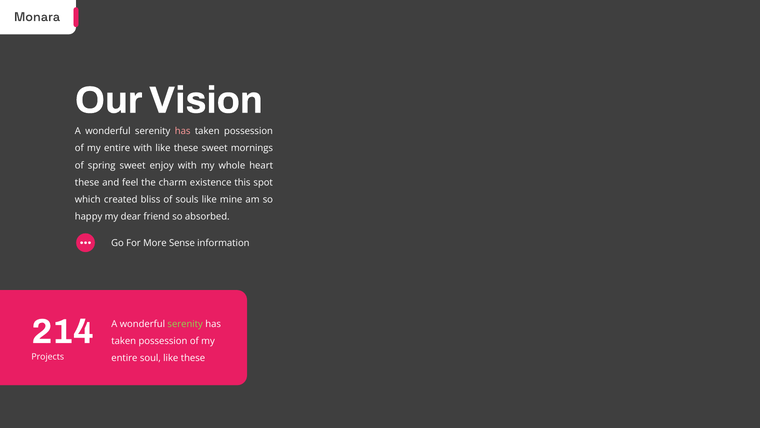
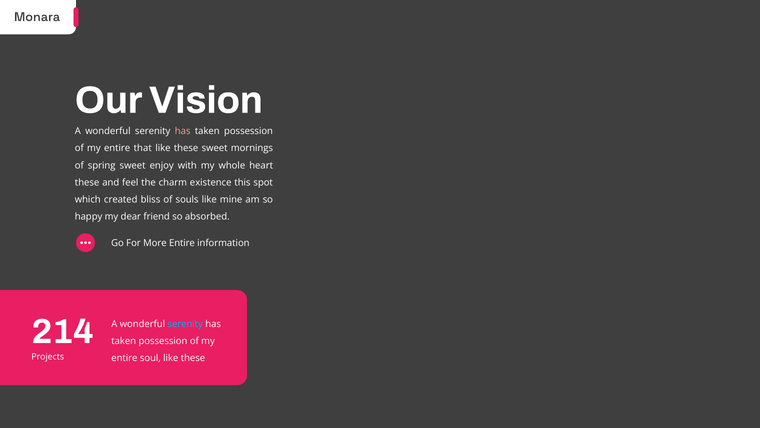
entire with: with -> that (143, 148)
More Sense: Sense -> Entire (182, 243)
serenity colour: light green -> light blue (185, 324)
